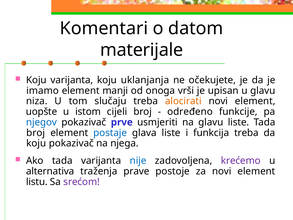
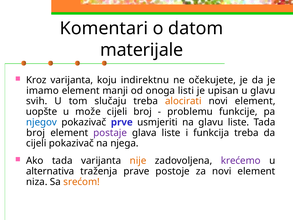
Koju: Koju -> Kroz (36, 80)
uklanjanja: uklanjanja -> indirektnu (145, 80)
vrši: vrši -> listi (186, 90)
niza: niza -> svih (37, 101)
istom: istom -> može (88, 112)
određeno: određeno -> problemu (190, 112)
postaje colour: blue -> purple (110, 133)
koju: koju -> cijeli (36, 143)
nije colour: blue -> orange (138, 161)
listu: listu -> niza (37, 182)
srećom colour: purple -> orange (82, 182)
